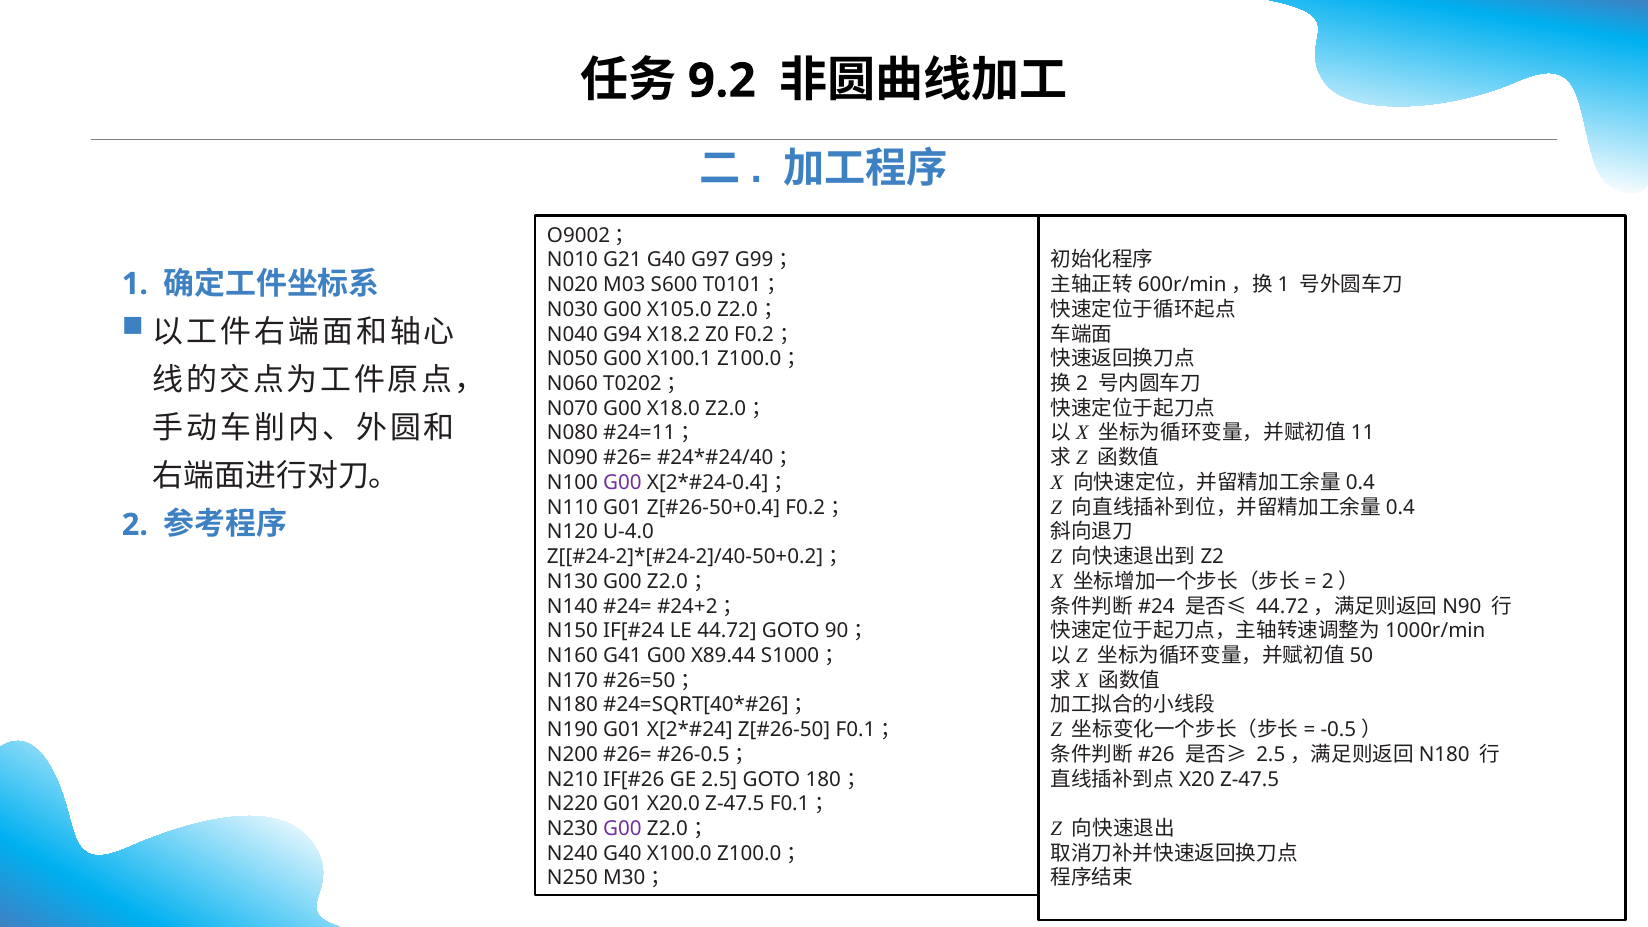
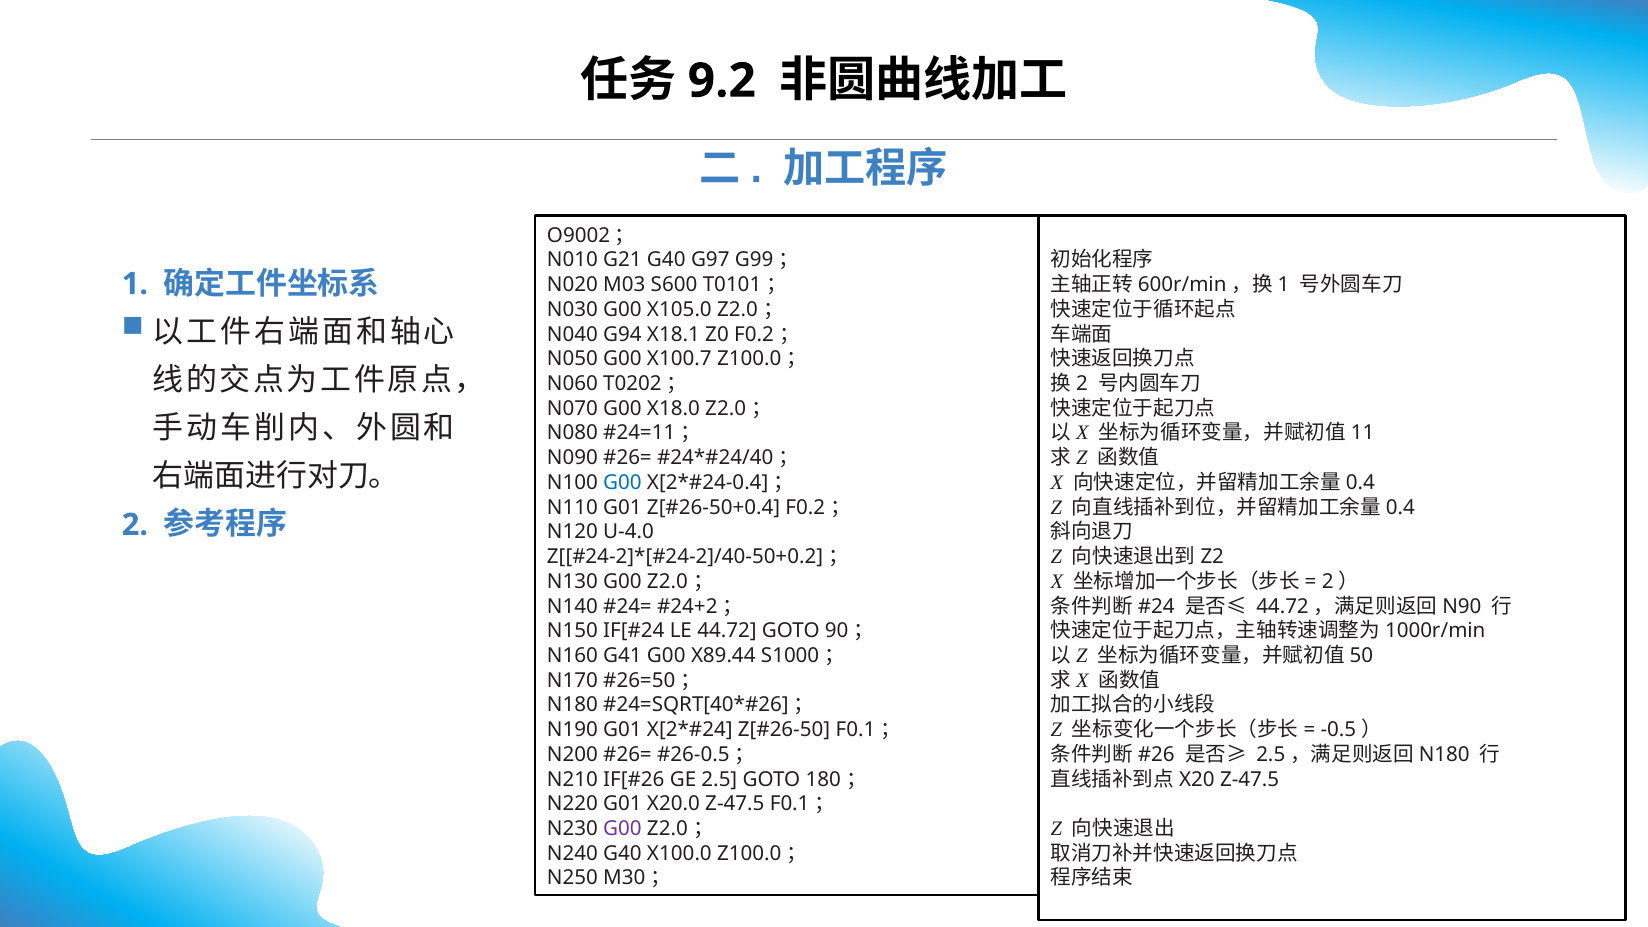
X18.2: X18.2 -> X18.1 (673, 334)
X100.1: X100.1 -> X100.7 (679, 359)
G00 colour: purple -> blue (622, 483)
